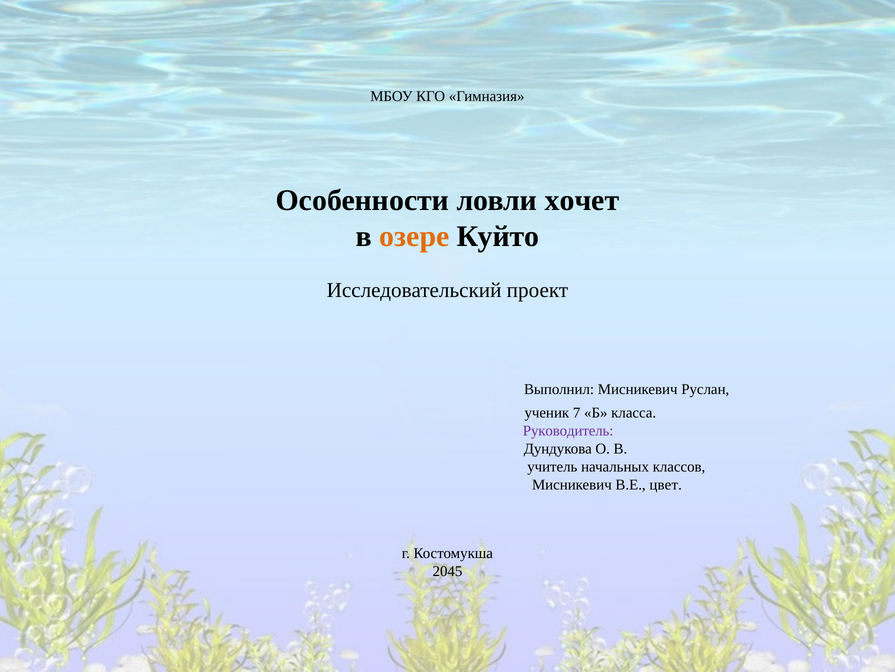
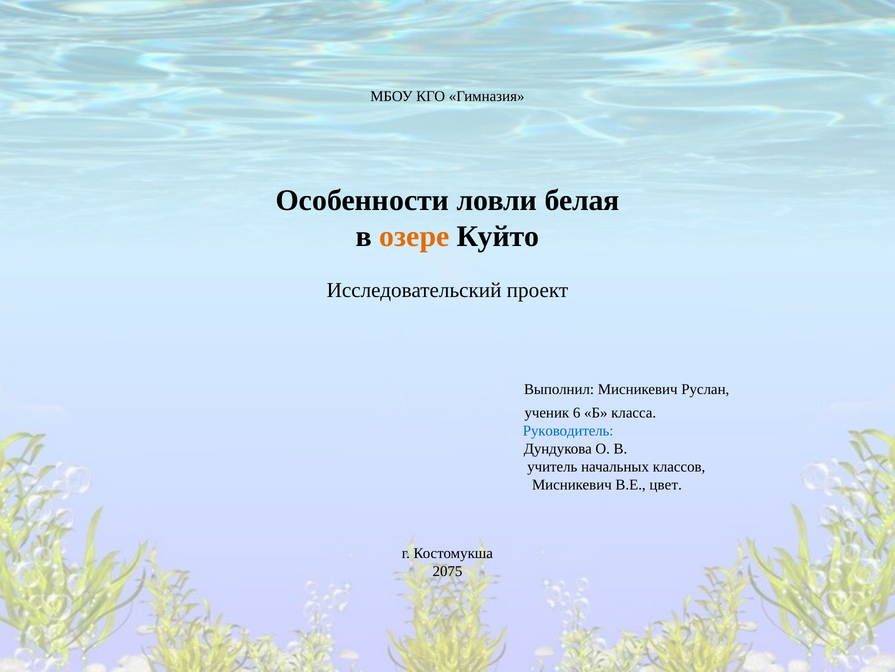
хочет: хочет -> белая (582, 200)
7: 7 -> 6 (577, 412)
Руководитель colour: purple -> blue (568, 430)
2045: 2045 -> 2075 (447, 571)
